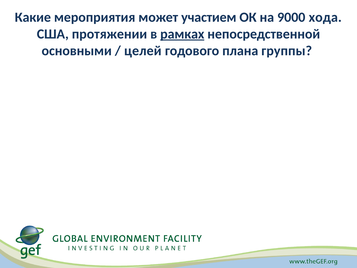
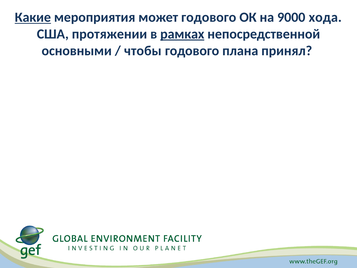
Какие underline: none -> present (33, 17)
может участием: участием -> годового (209, 17)
целей: целей -> чтобы (143, 51)
группы: группы -> принял (287, 51)
